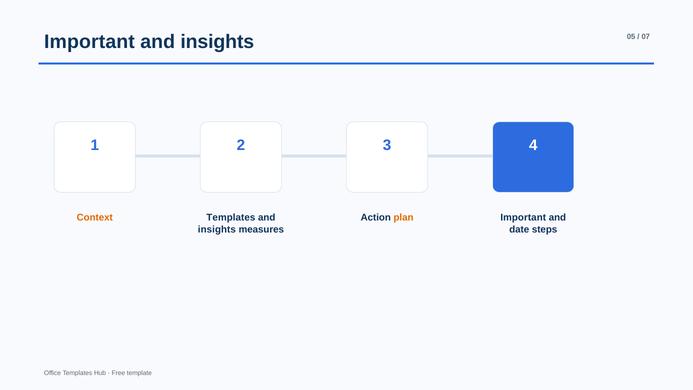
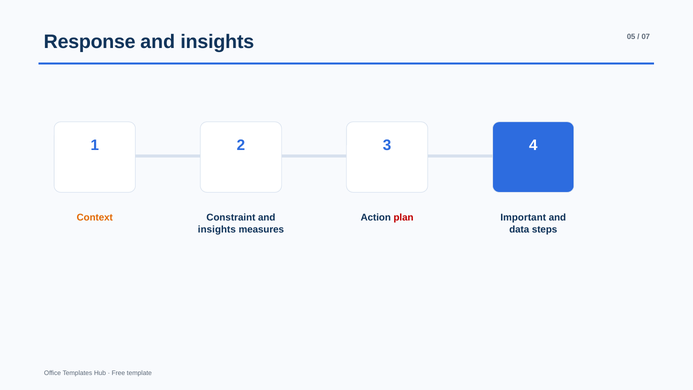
Important: Important -> Response (90, 42)
Templates: Templates -> Constraint (231, 218)
plan colour: orange -> red (403, 218)
date: date -> data (519, 229)
